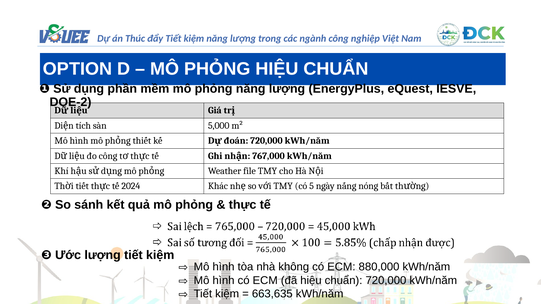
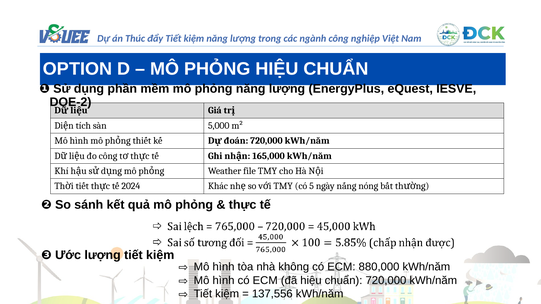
767,000: 767,000 -> 165,000 (269, 156)
663,635: 663,635 -> 137,556 (272, 294)
